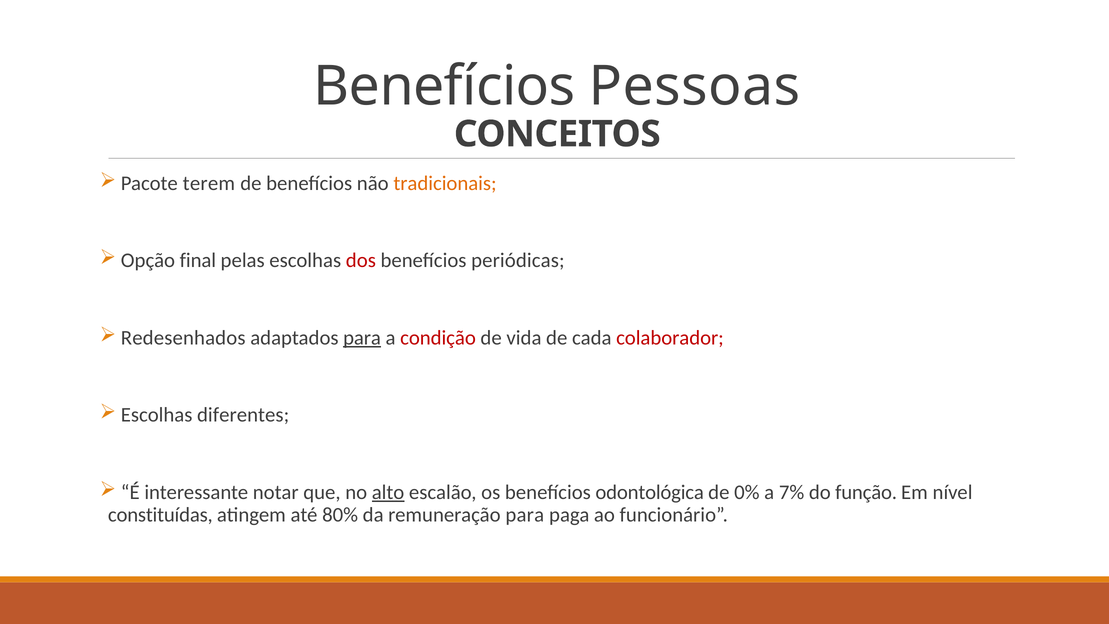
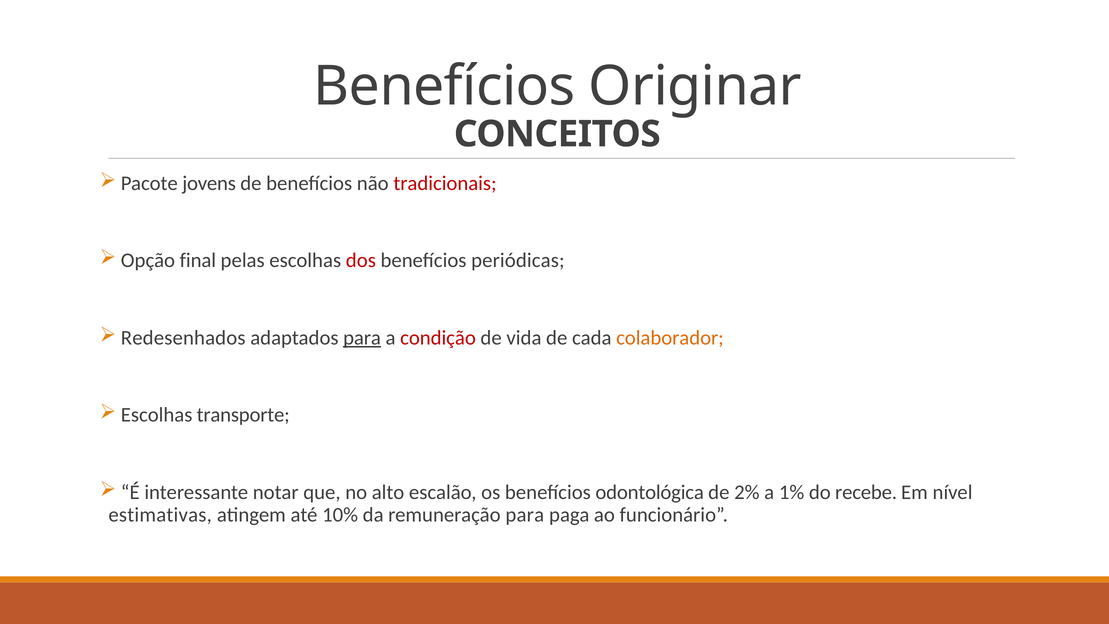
Pessoas: Pessoas -> Originar (695, 86)
terem: terem -> jovens (209, 183)
tradicionais colour: orange -> red (445, 183)
colaborador colour: red -> orange (670, 338)
diferentes: diferentes -> transporte (243, 415)
alto underline: present -> none (388, 492)
0%: 0% -> 2% (747, 492)
7%: 7% -> 1% (792, 492)
função: função -> recebe (866, 492)
constituídas: constituídas -> estimativas (160, 515)
80%: 80% -> 10% (340, 515)
